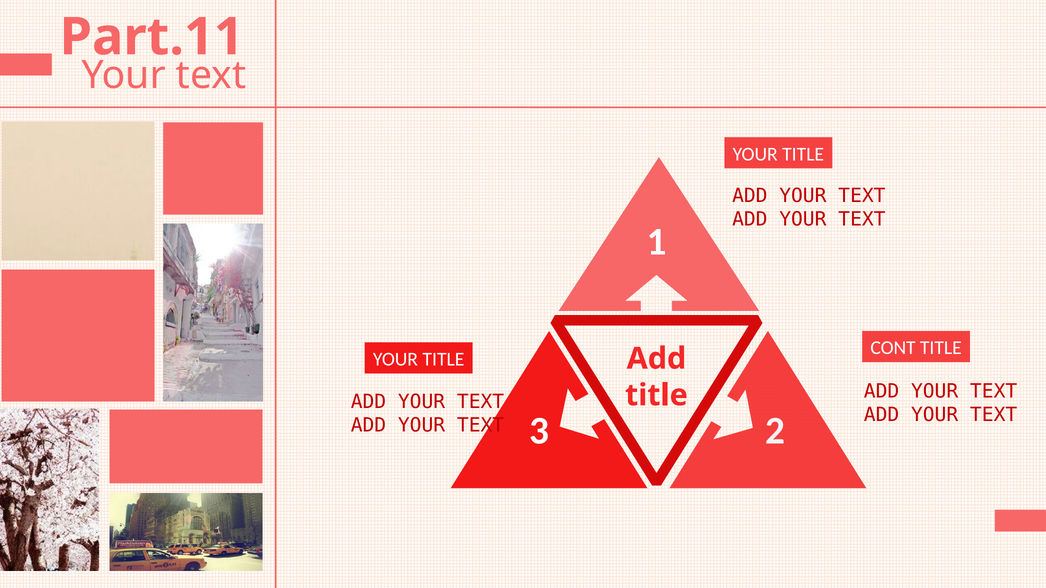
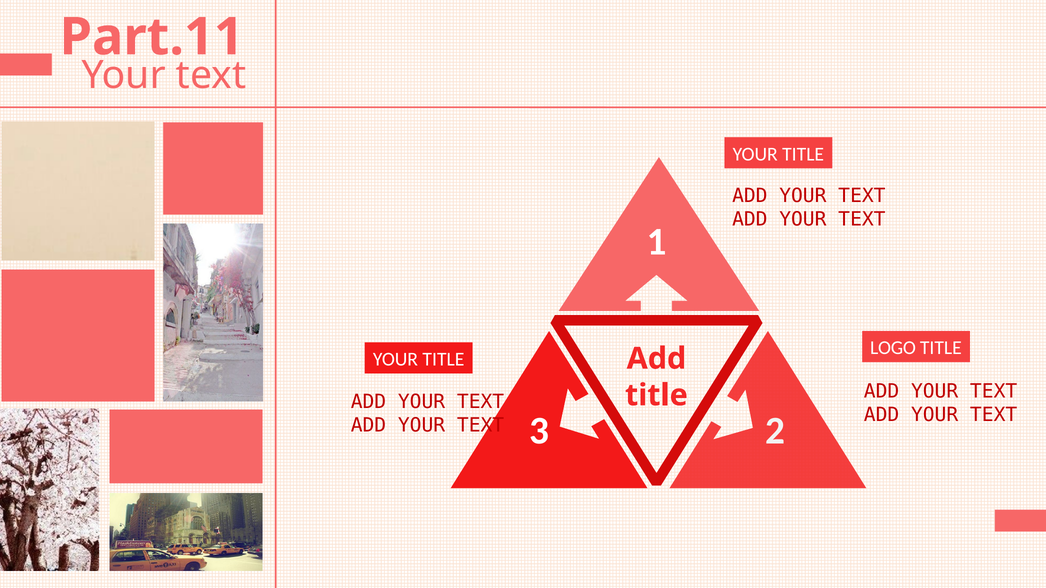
CONT: CONT -> LOGO (893, 348)
